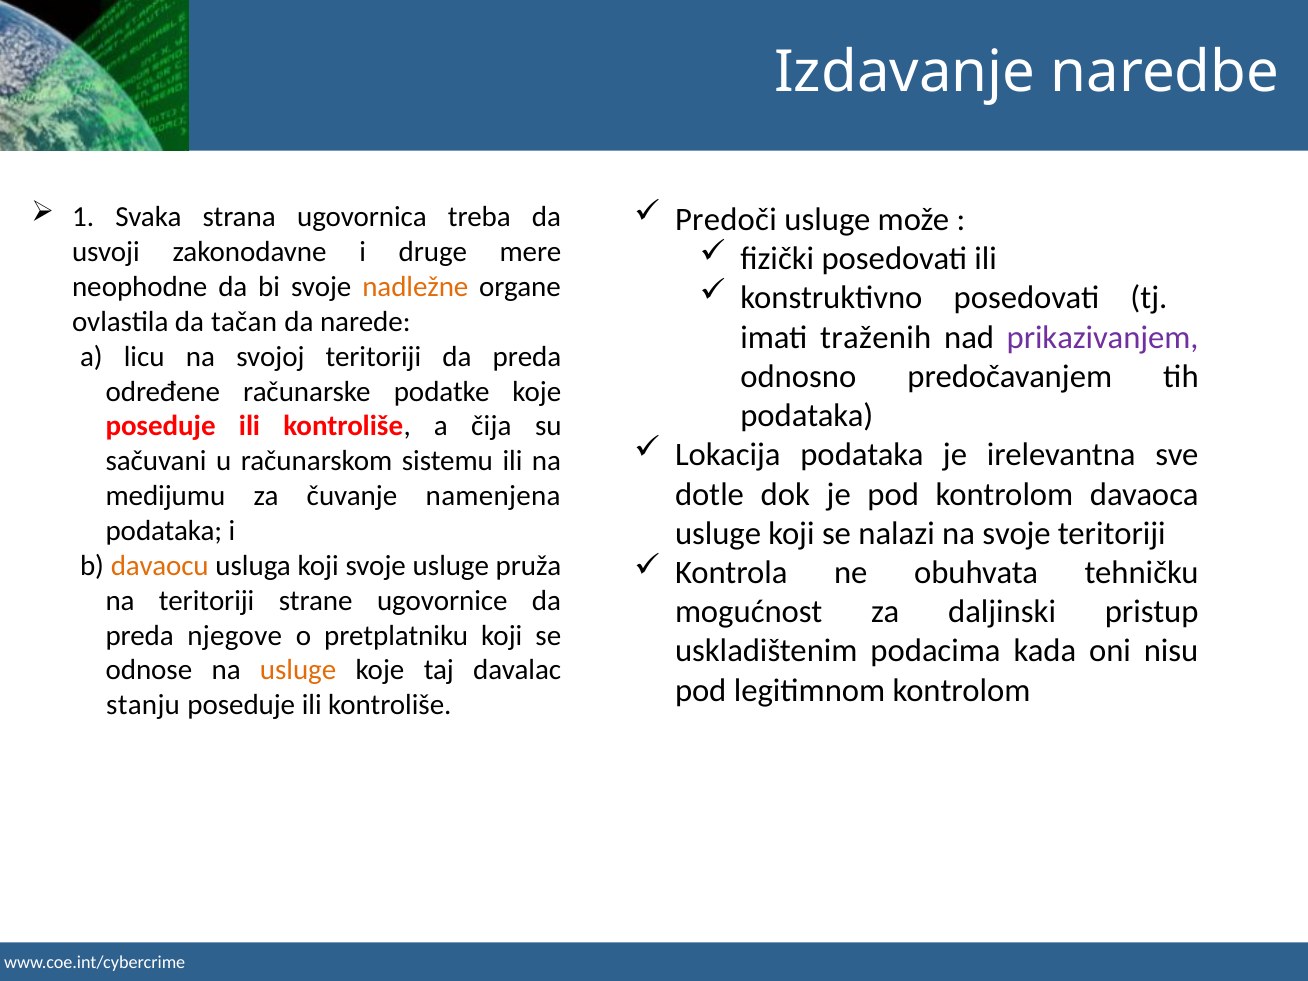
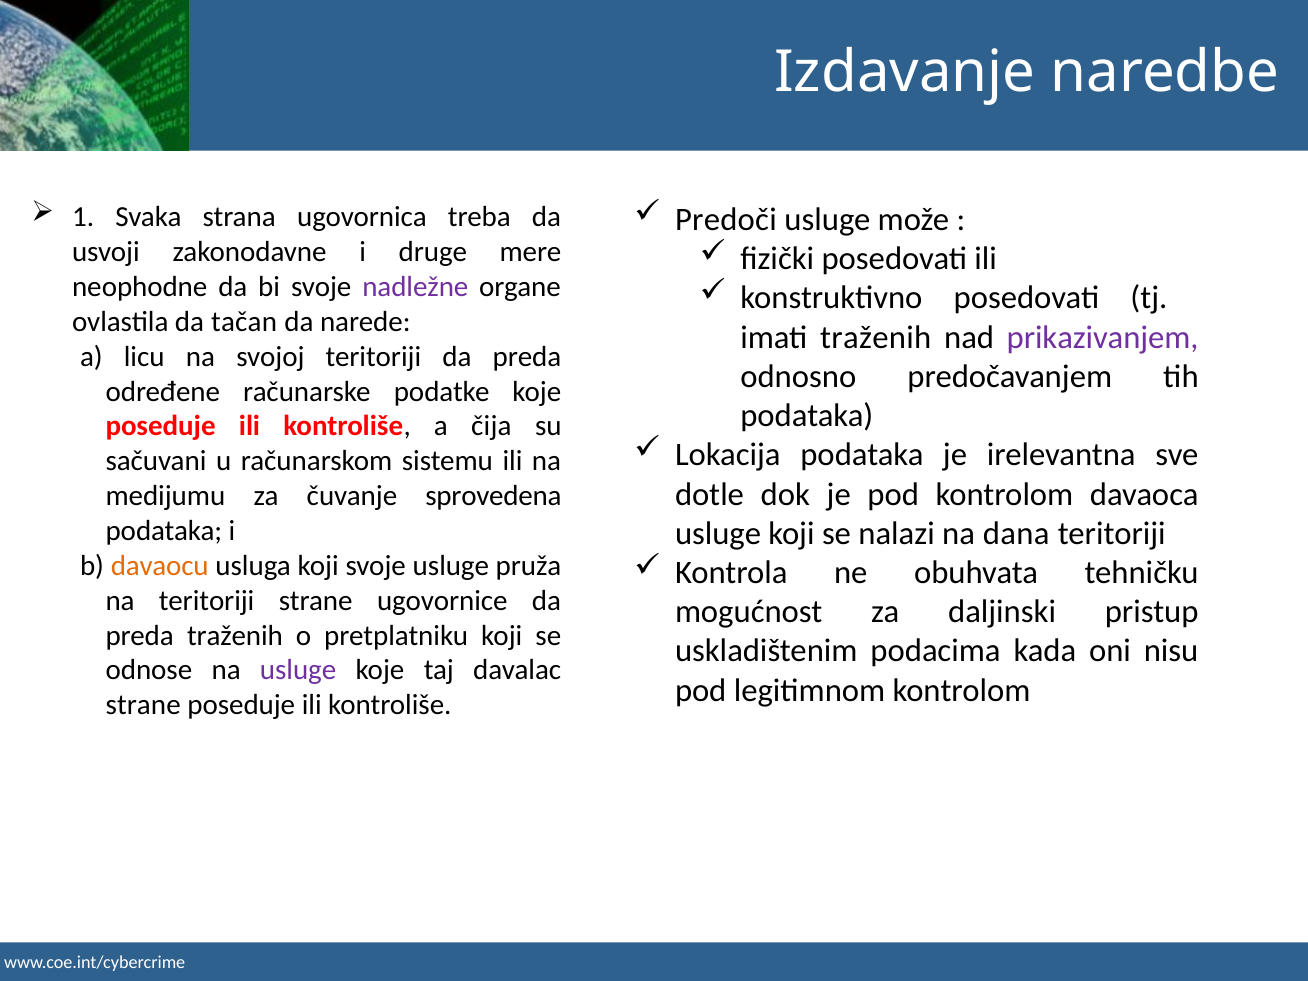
nadležne colour: orange -> purple (415, 287)
namenjena: namenjena -> sprovedena (493, 496)
na svoje: svoje -> dana (1016, 533)
preda njegove: njegove -> traženih (235, 636)
usluge colour: orange -> purple (298, 670)
stanju: stanju -> strane (143, 705)
